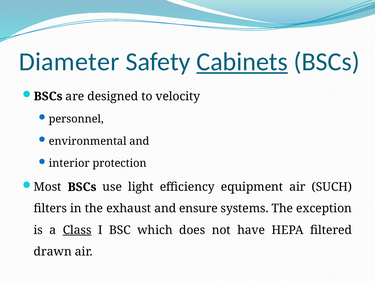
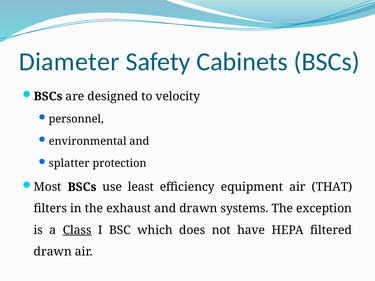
Cabinets underline: present -> none (242, 62)
interior: interior -> splatter (69, 163)
light: light -> least (141, 187)
SUCH: SUCH -> THAT (332, 187)
and ensure: ensure -> drawn (198, 209)
